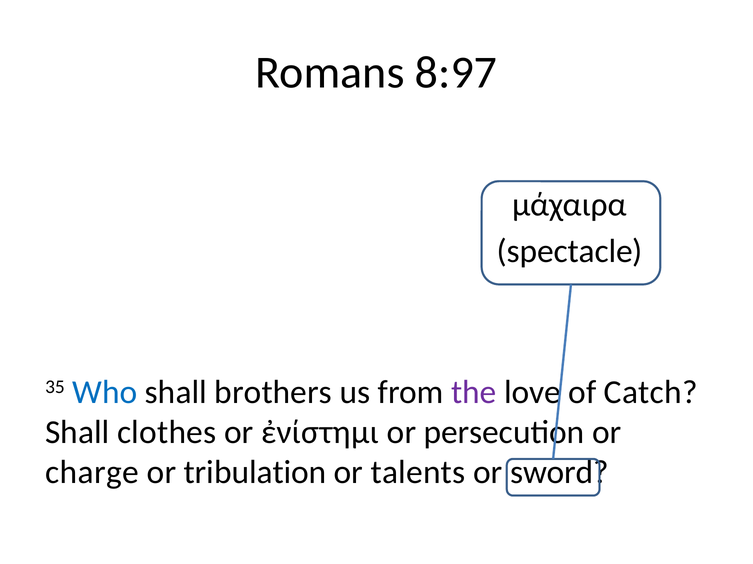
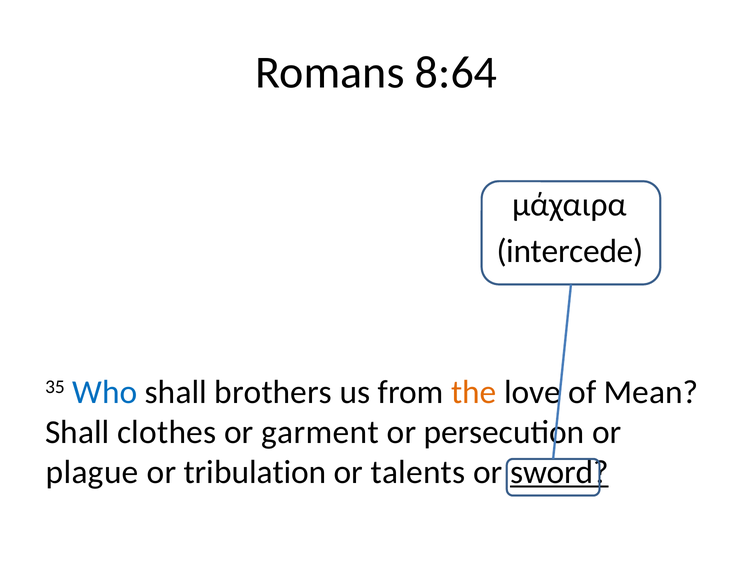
8:97: 8:97 -> 8:64 (456, 73)
spectacle: spectacle -> intercede (570, 252)
the colour: purple -> orange (474, 392)
Catch: Catch -> Mean (651, 392)
ἐνίστημι: ἐνίστημι -> garment (320, 433)
charge: charge -> plague (92, 473)
sword underline: none -> present (559, 473)
